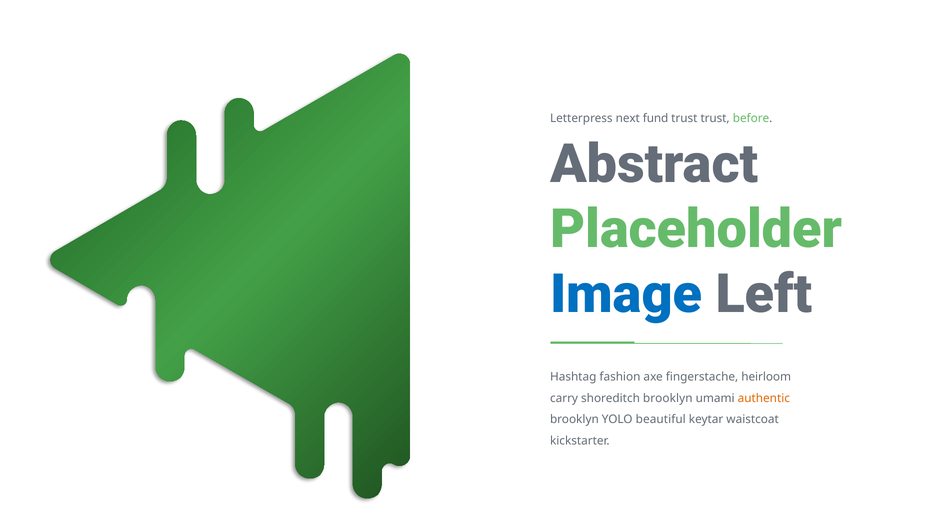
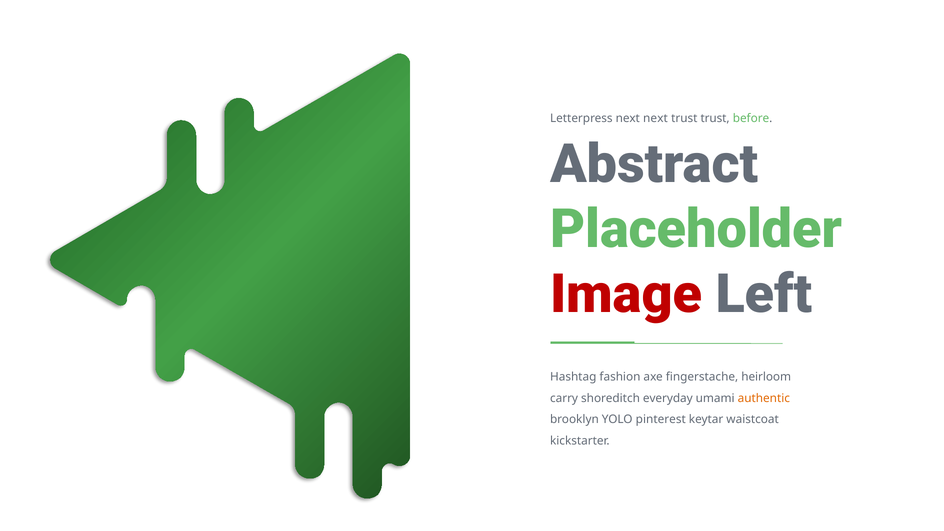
next fund: fund -> next (655, 118)
Image colour: blue -> red (626, 294)
shoreditch brooklyn: brooklyn -> everyday (668, 398)
beautiful: beautiful -> pinterest (661, 419)
